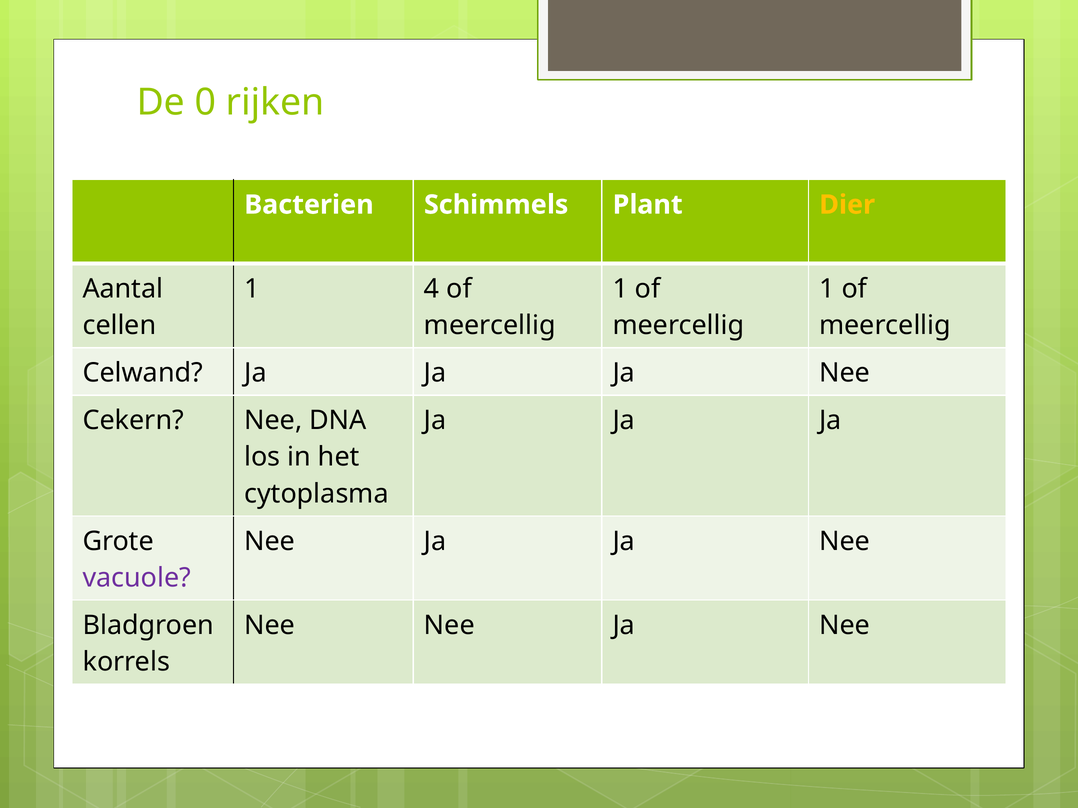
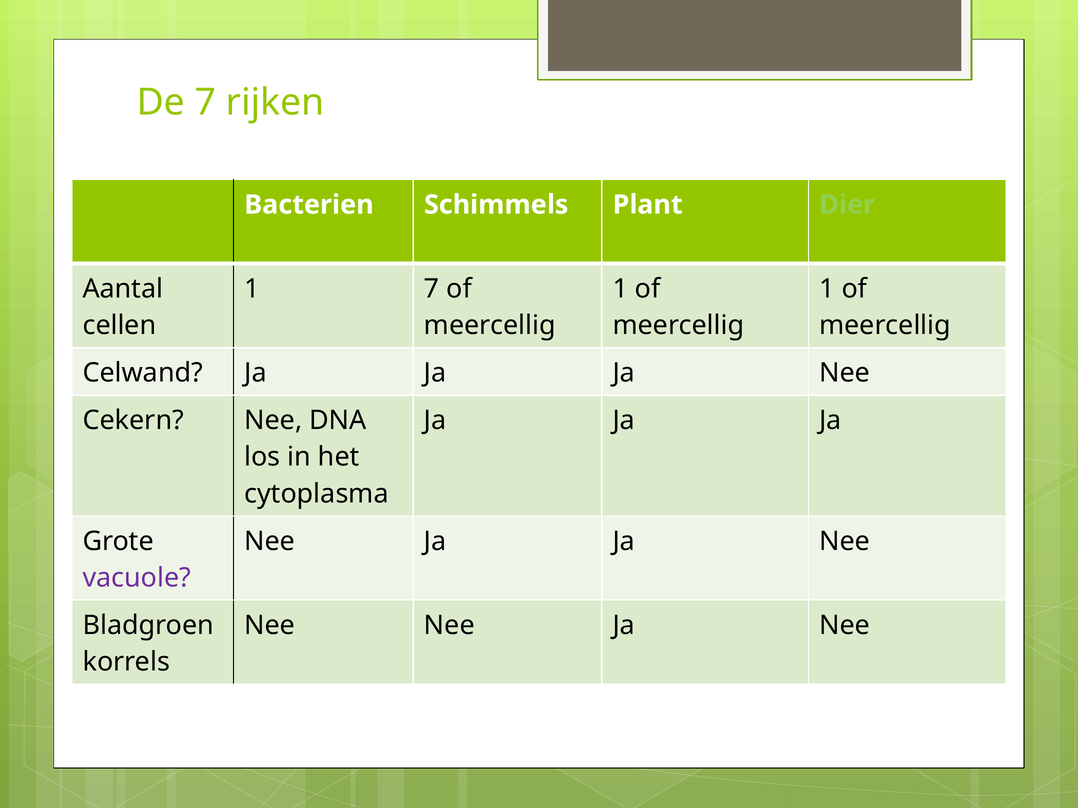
De 0: 0 -> 7 (205, 102)
Dier colour: yellow -> light green (847, 205)
1 4: 4 -> 7 (432, 289)
